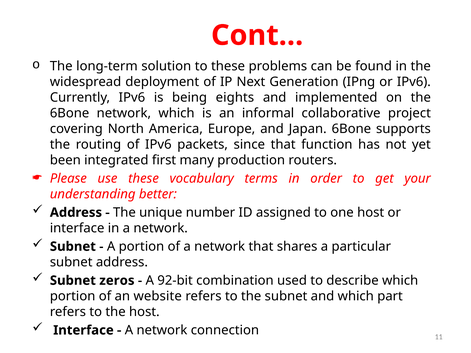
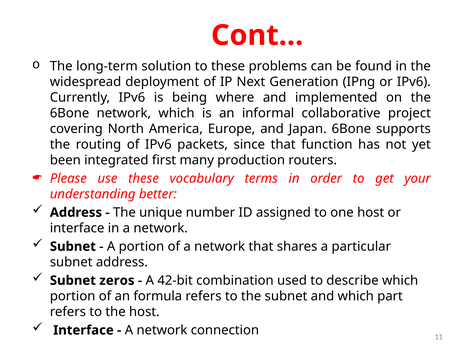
eights: eights -> where (235, 97)
92-bit: 92-bit -> 42-bit (175, 281)
website: website -> formula (158, 296)
